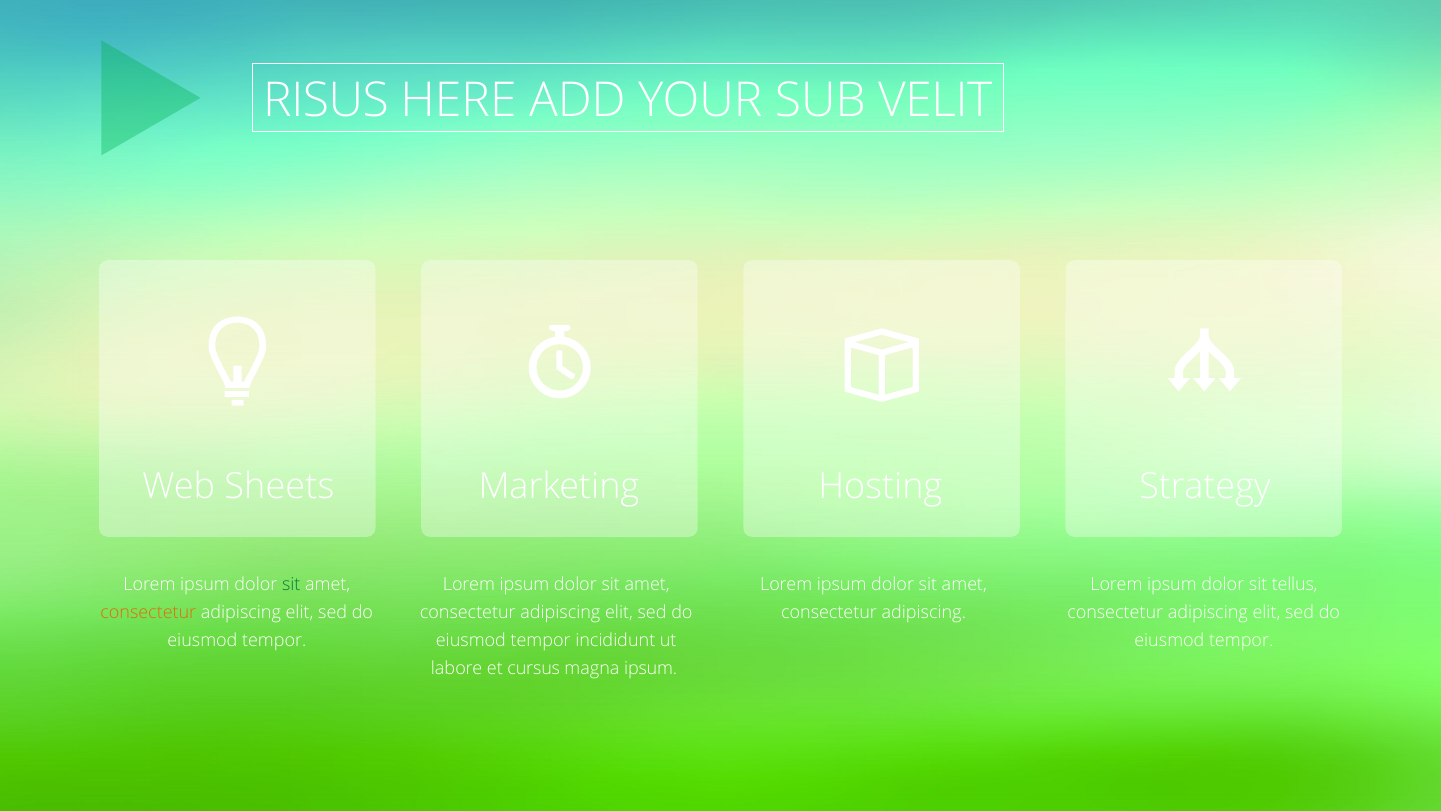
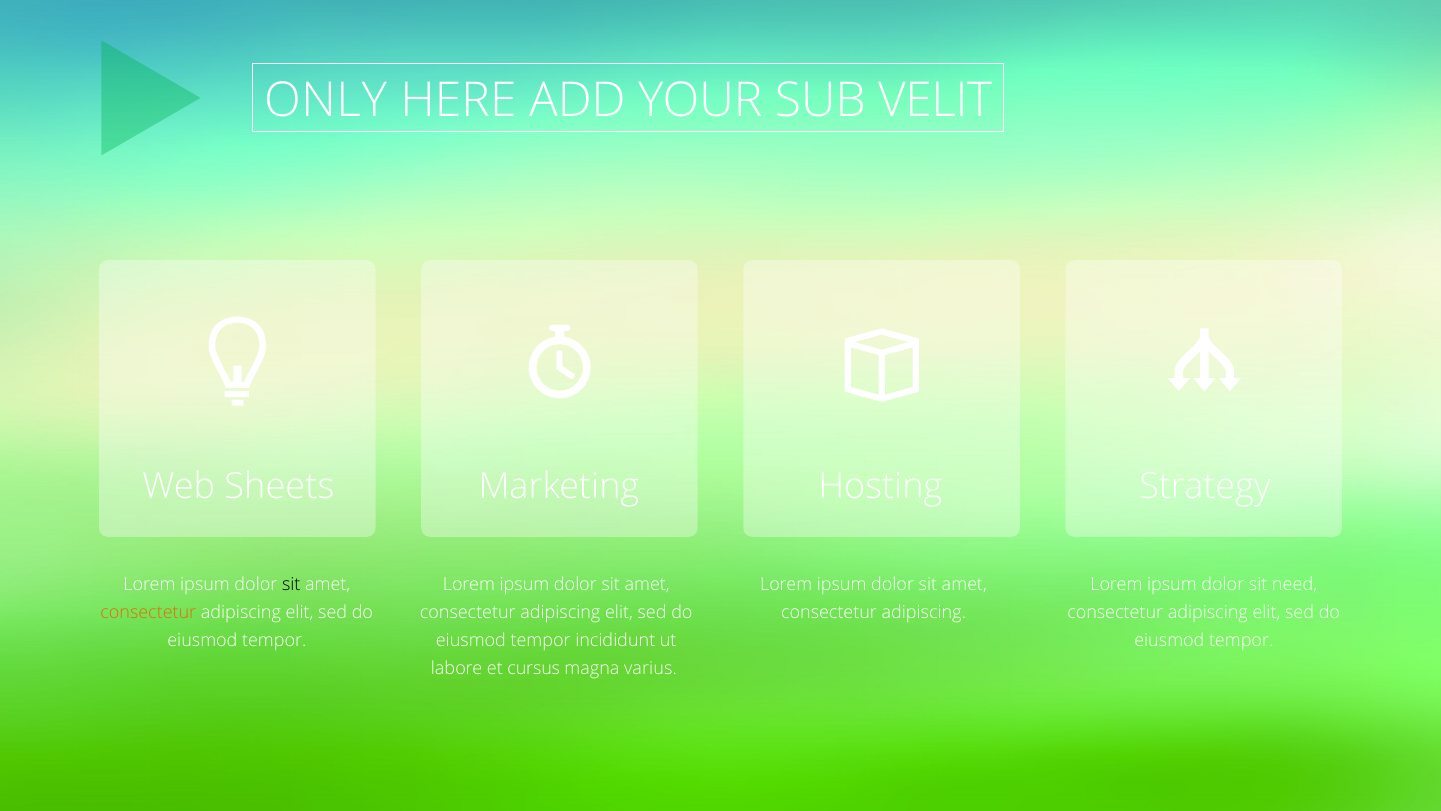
RISUS: RISUS -> ONLY (326, 101)
sit colour: green -> black (291, 584)
tellus: tellus -> need (1295, 584)
magna ipsum: ipsum -> varius (650, 668)
